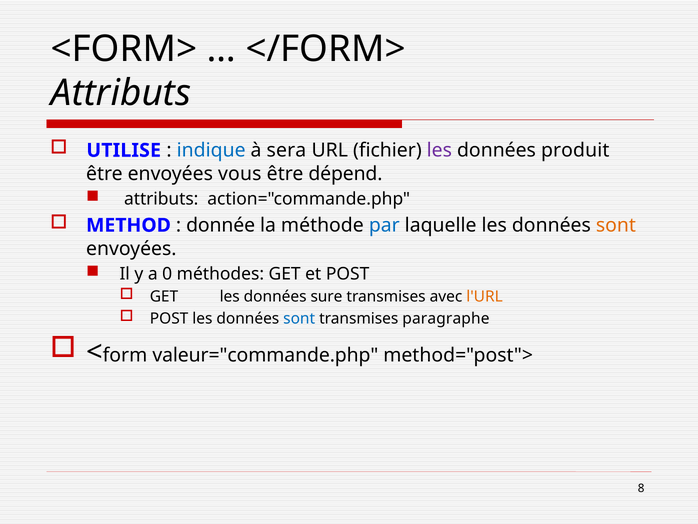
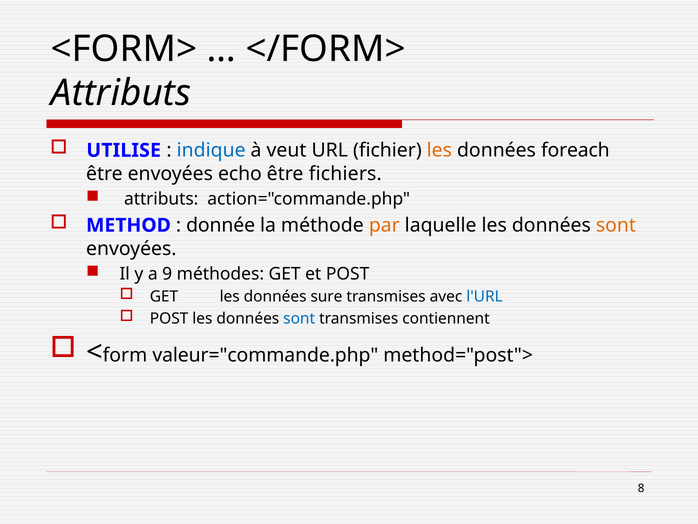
sera: sera -> veut (286, 150)
les colour: purple -> orange (439, 150)
produit: produit -> foreach (575, 150)
vous: vous -> echo (240, 174)
dépend: dépend -> fichiers (345, 174)
par colour: blue -> orange (384, 225)
0: 0 -> 9 (167, 274)
l'URL colour: orange -> blue (485, 297)
paragraphe: paragraphe -> contiennent (446, 318)
